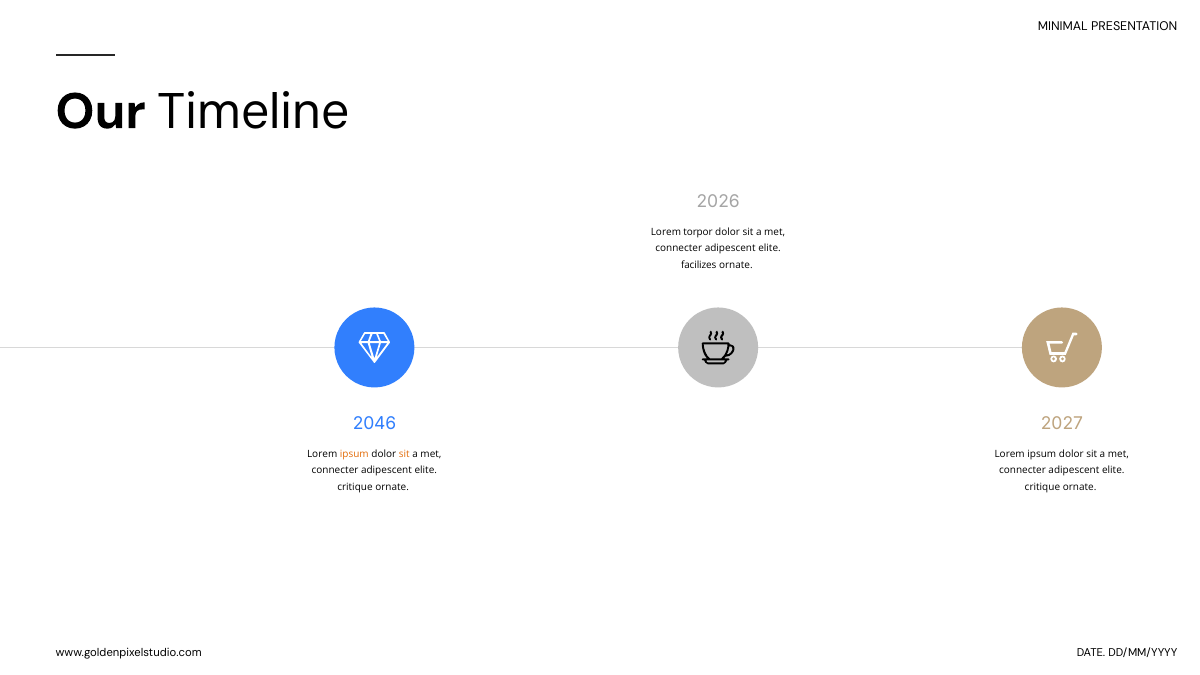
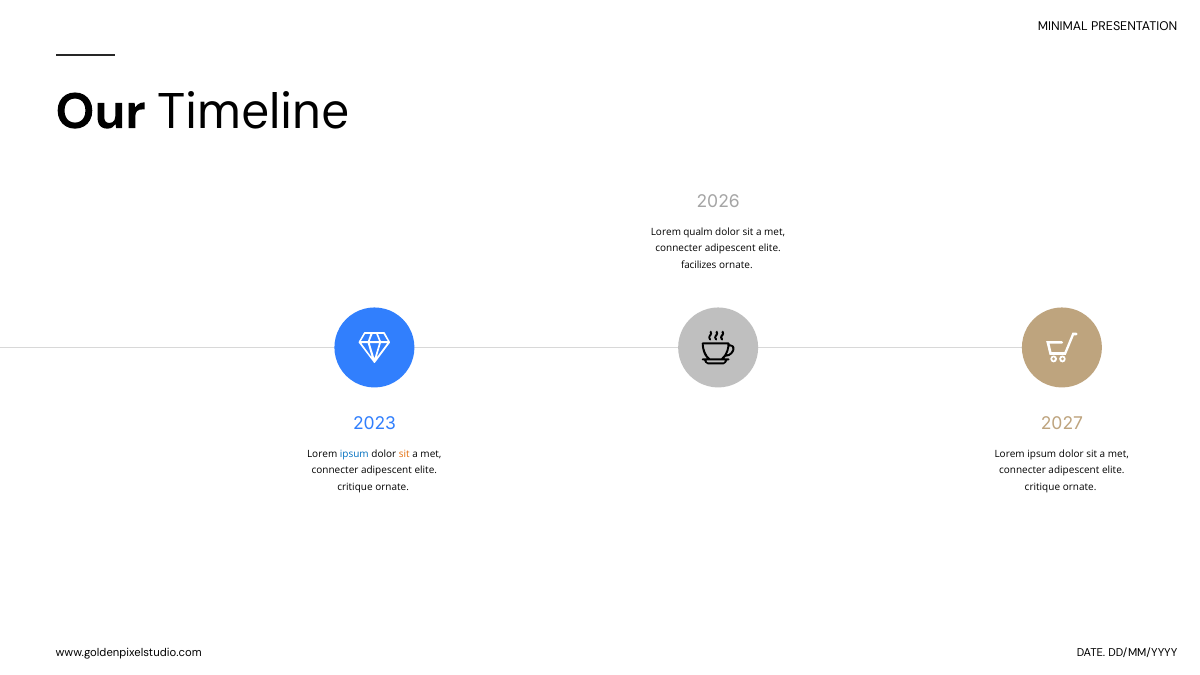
torpor: torpor -> qualm (698, 232)
2046: 2046 -> 2023 (374, 424)
ipsum colour: orange -> blue (354, 454)
